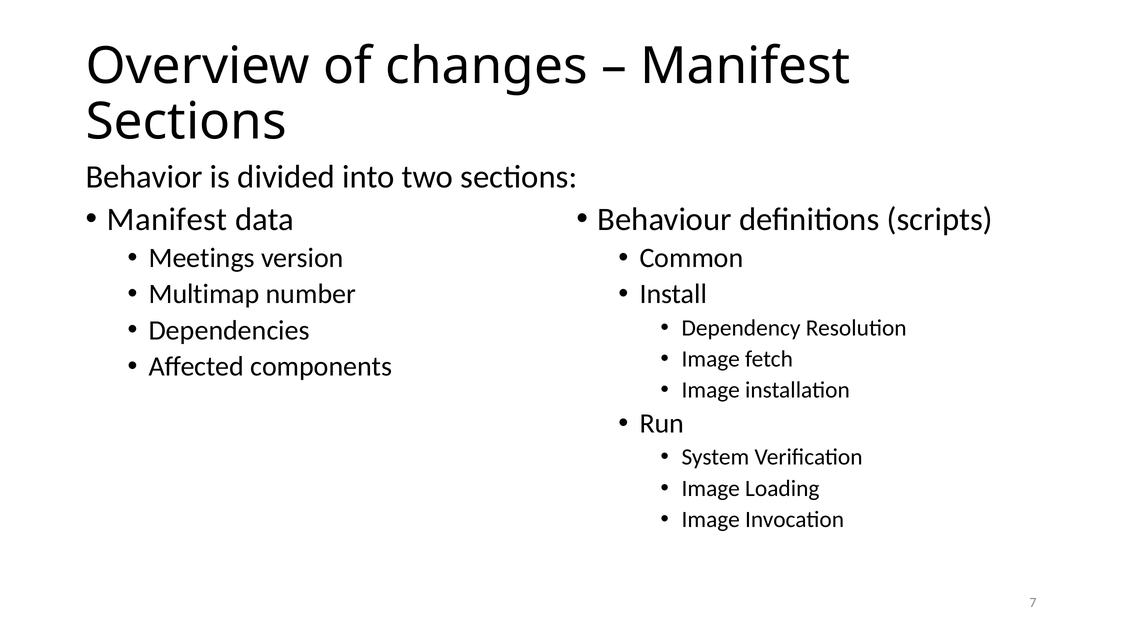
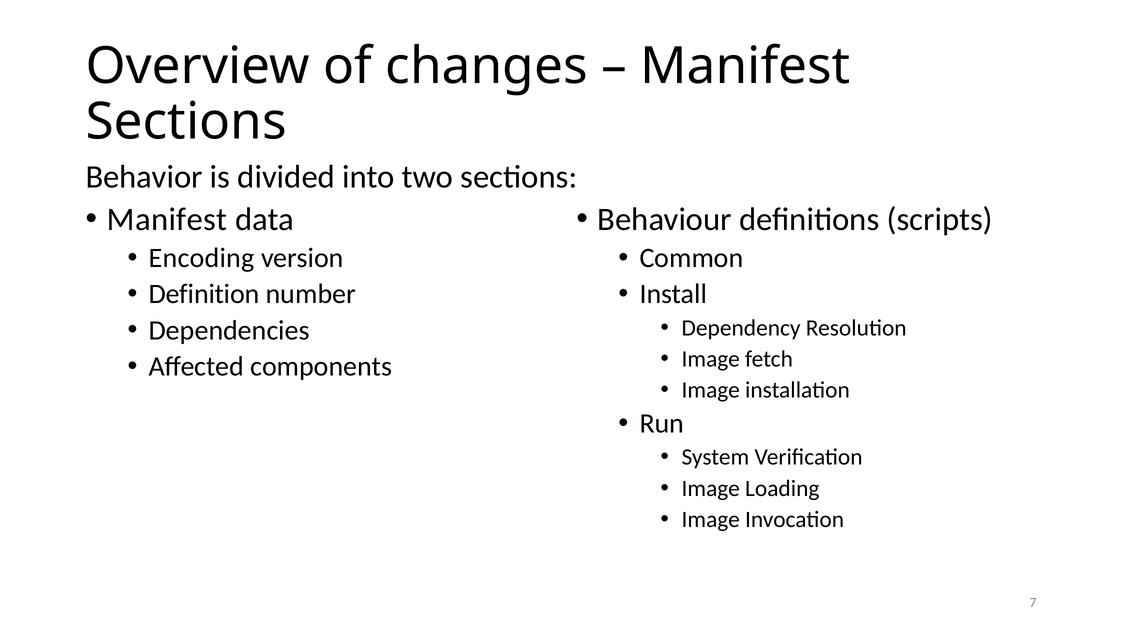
Meetings: Meetings -> Encoding (202, 258)
Multimap: Multimap -> Definition (204, 294)
